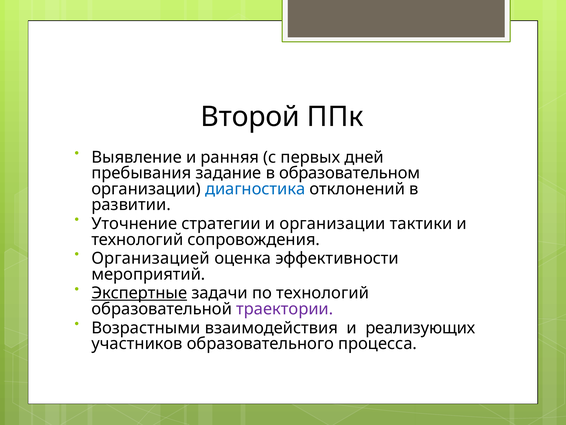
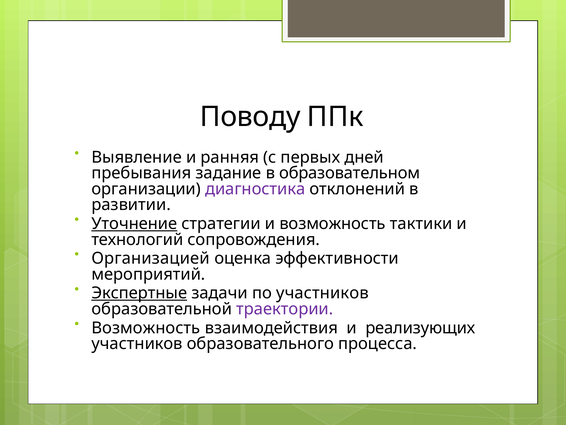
Второй: Второй -> Поводу (250, 117)
диагностика colour: blue -> purple (255, 189)
Уточнение underline: none -> present (134, 223)
и организации: организации -> возможность (333, 223)
по технологий: технологий -> участников (322, 293)
Возрастными: Возрастными -> Возможность (146, 328)
